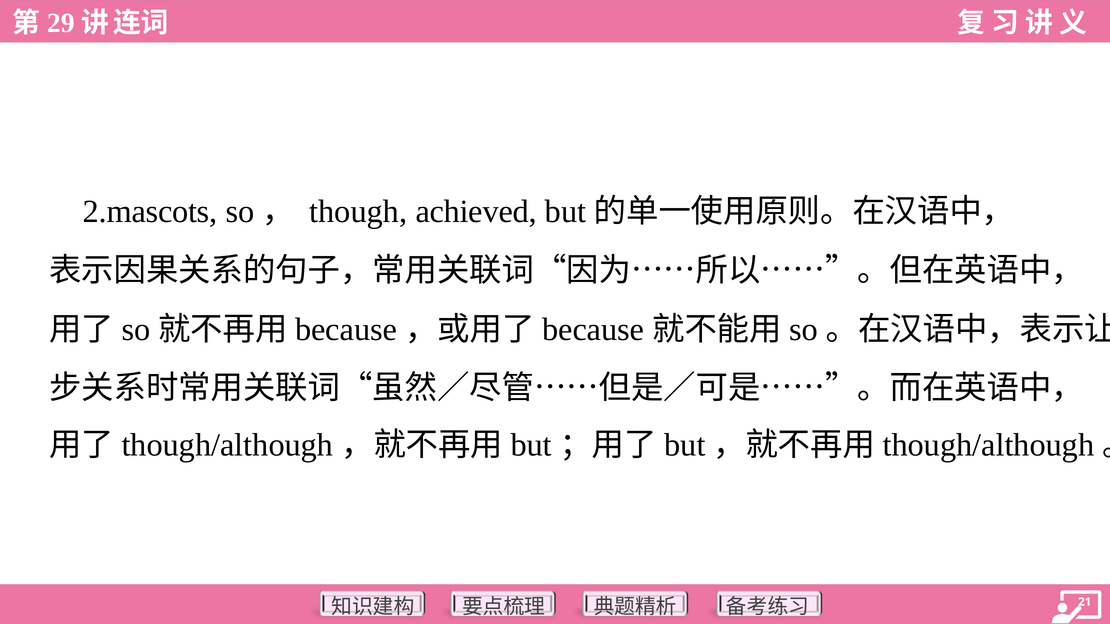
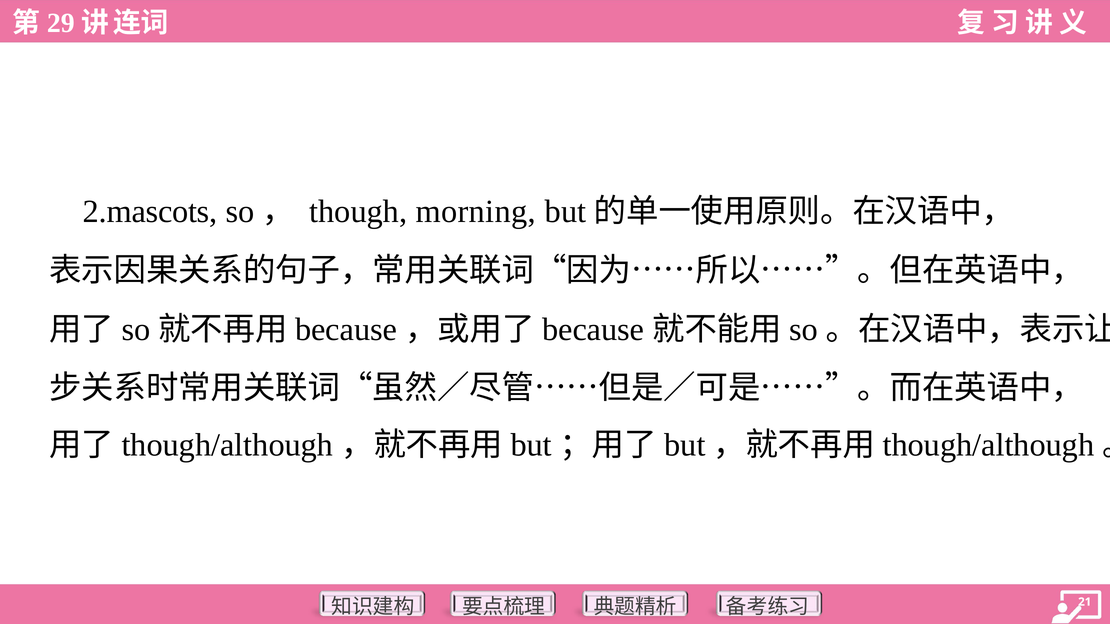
achieved: achieved -> morning (476, 212)
